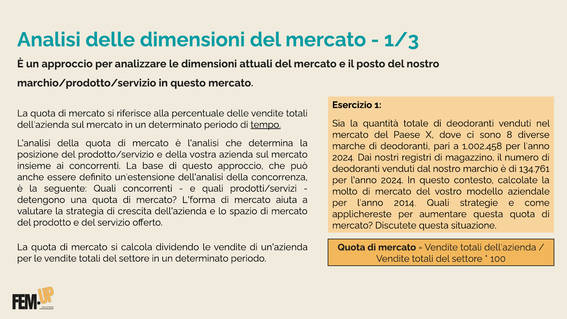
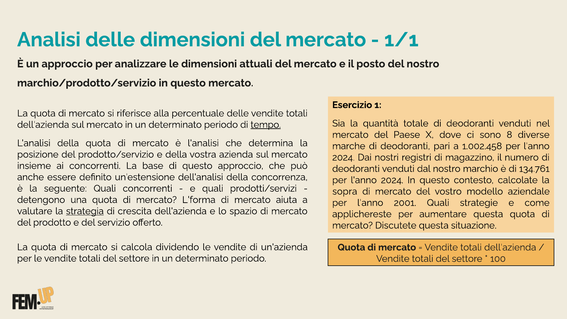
1/3: 1/3 -> 1/1 (401, 40)
molto: molto -> sopra (345, 191)
2014: 2014 -> 2001 (405, 203)
strategia underline: none -> present (85, 211)
